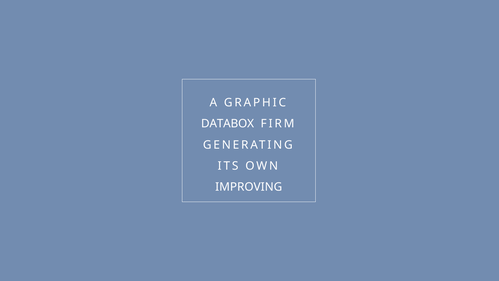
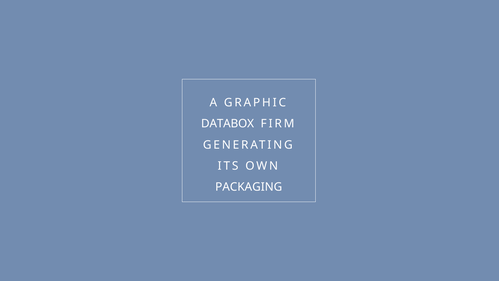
IMPROVING: IMPROVING -> PACKAGING (249, 187)
